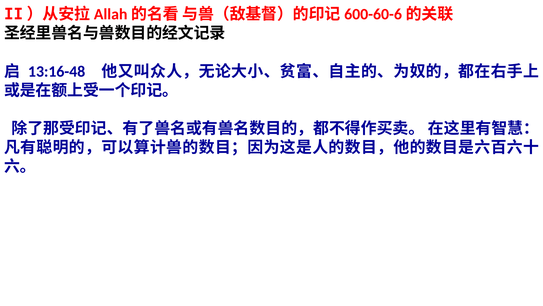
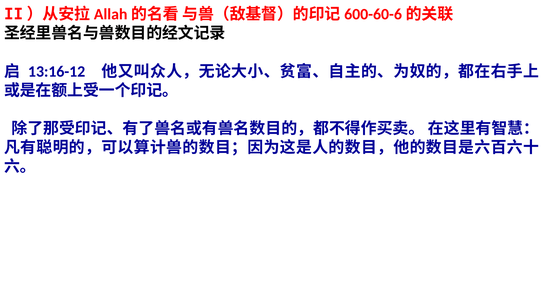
13:16-48: 13:16-48 -> 13:16-12 (57, 71)
